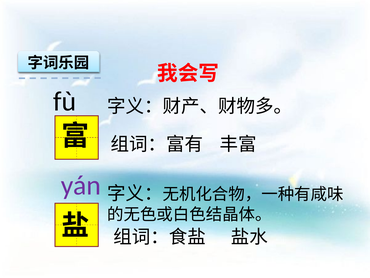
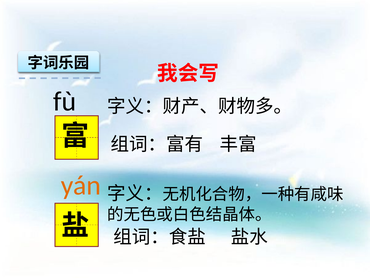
yán colour: purple -> orange (81, 185)
